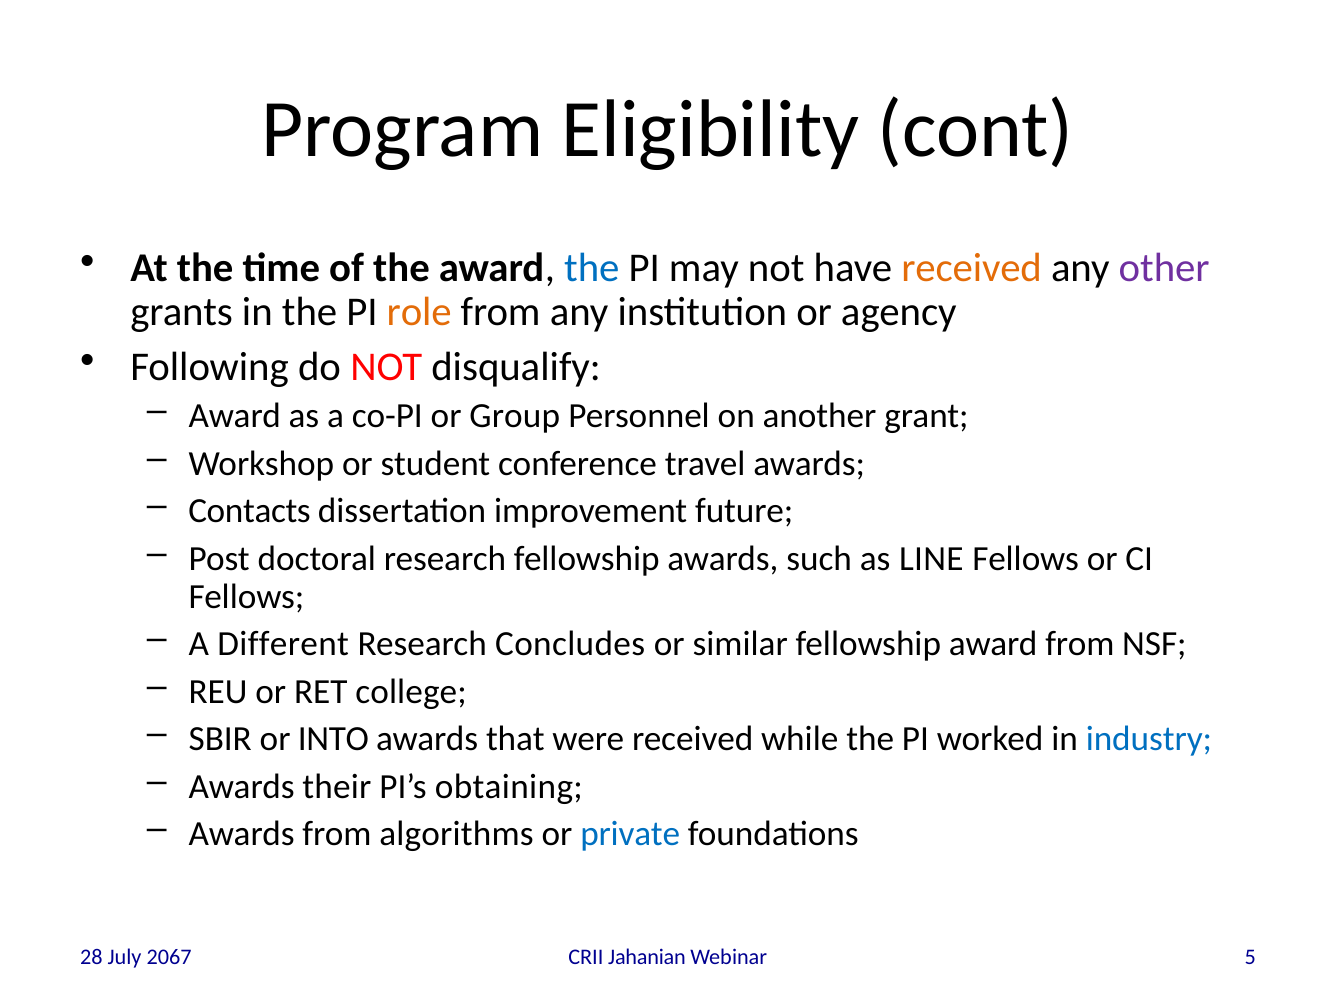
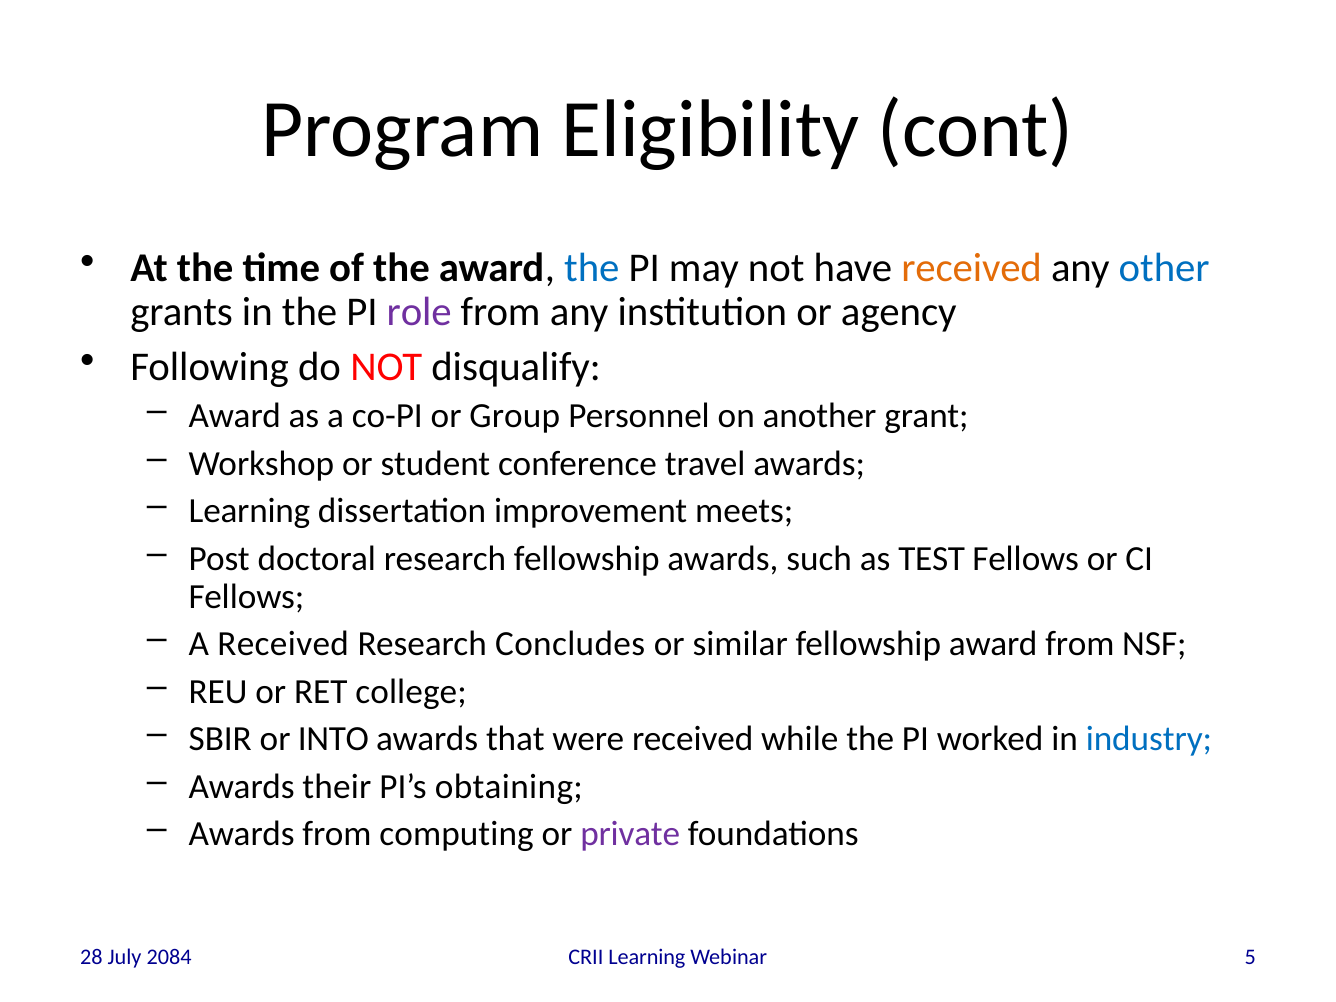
other colour: purple -> blue (1164, 268)
role colour: orange -> purple (419, 312)
Contacts: Contacts -> Learning (249, 511)
future: future -> meets (744, 511)
LINE: LINE -> TEST (932, 559)
A Different: Different -> Received (283, 644)
algorithms: algorithms -> computing (457, 834)
private colour: blue -> purple (630, 834)
CRII Jahanian: Jahanian -> Learning (647, 957)
2067: 2067 -> 2084 (169, 957)
